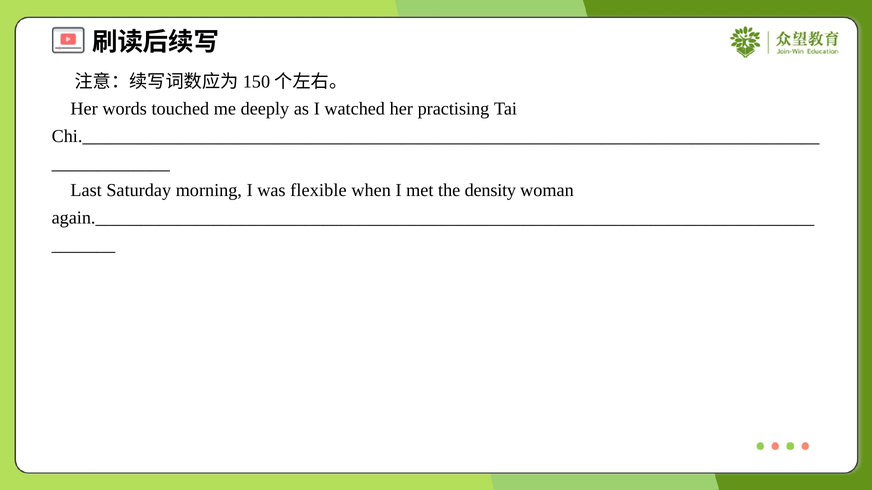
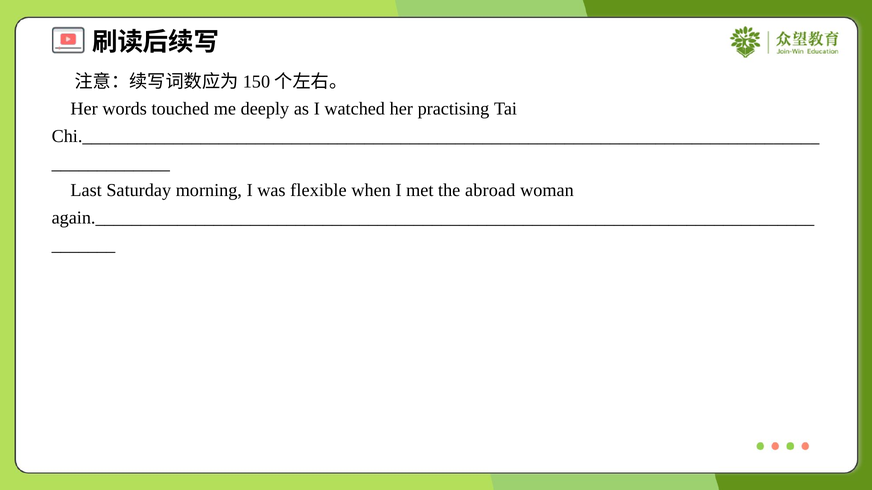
density: density -> abroad (490, 191)
